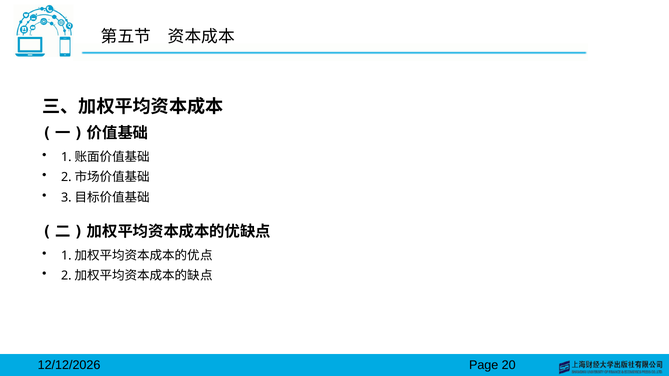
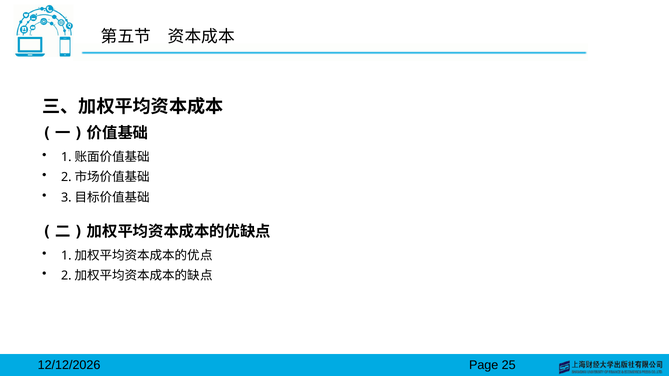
20: 20 -> 25 (509, 365)
